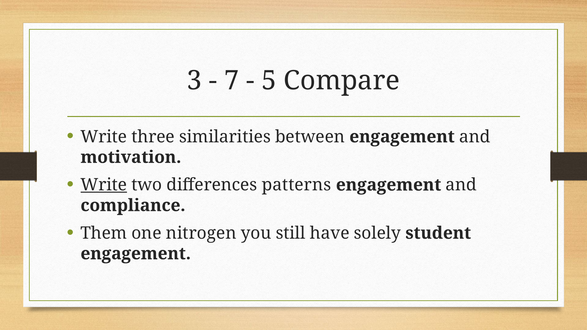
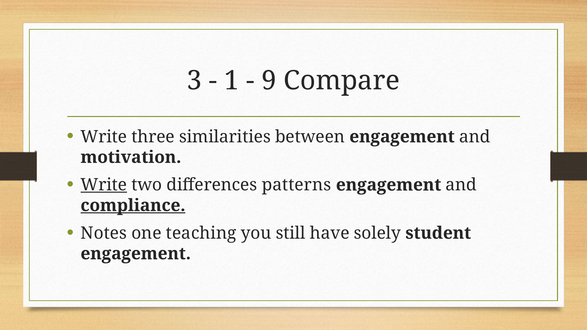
7: 7 -> 1 (232, 81)
5: 5 -> 9 (269, 81)
compliance underline: none -> present (133, 206)
Them: Them -> Notes (104, 233)
nitrogen: nitrogen -> teaching (201, 233)
